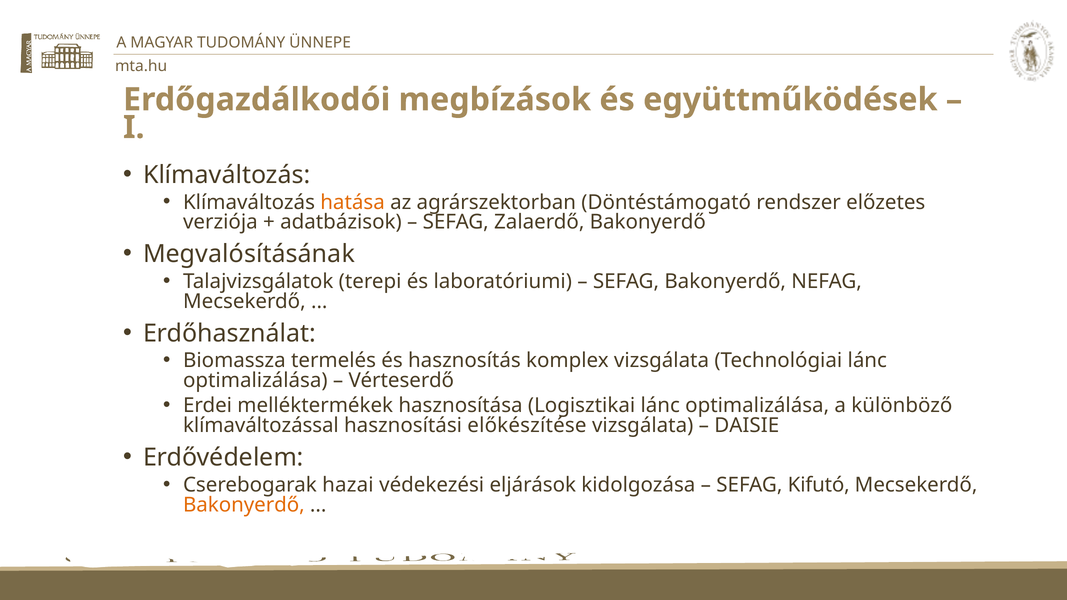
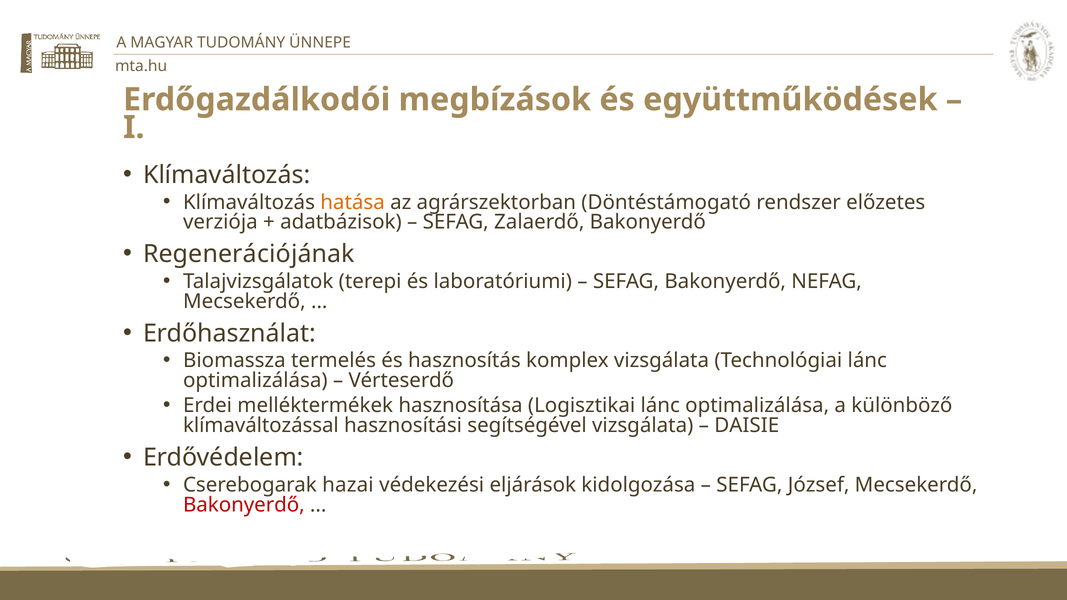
Megvalósításának: Megvalósításának -> Regenerációjának (249, 254)
előkészítése: előkészítése -> segítségével (527, 426)
Kifutó: Kifutó -> József (819, 485)
Bakonyerdő colour: orange -> red (244, 505)
